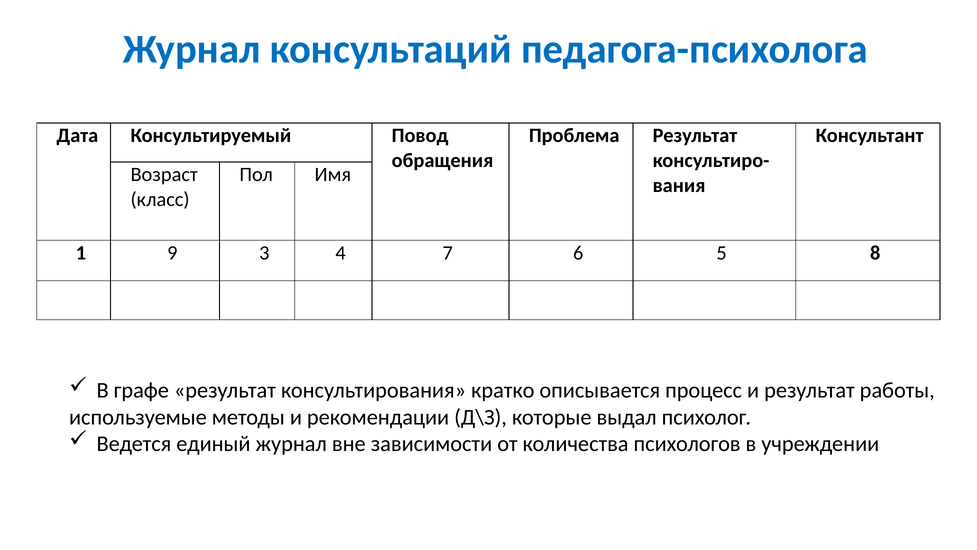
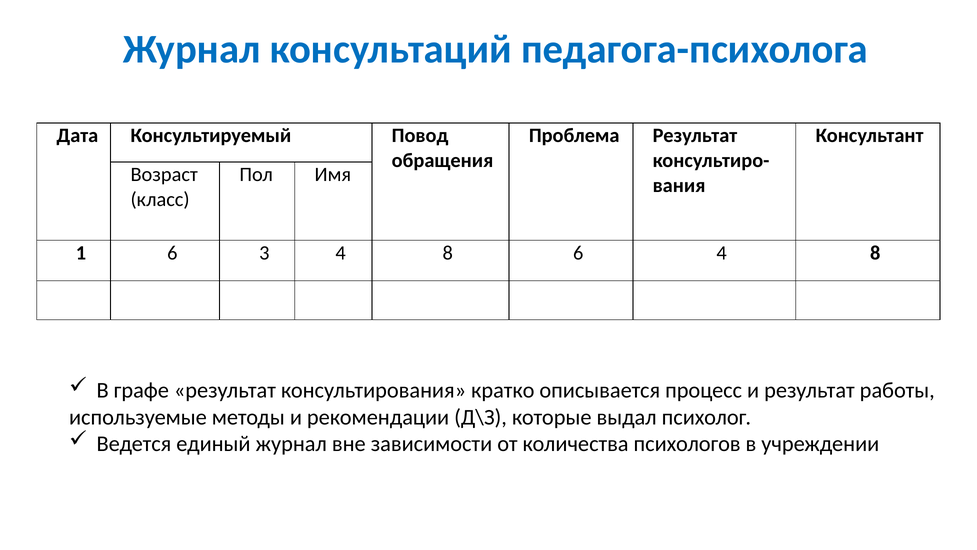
1 9: 9 -> 6 (172, 253)
3 4 7: 7 -> 8 (448, 253)
6 5: 5 -> 4 (722, 253)
